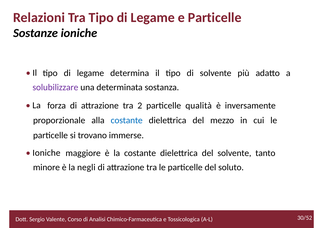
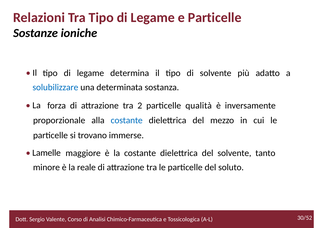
solubilizzare colour: purple -> blue (55, 87)
Ioniche: Ioniche -> Lamelle (47, 153)
negli: negli -> reale (86, 168)
